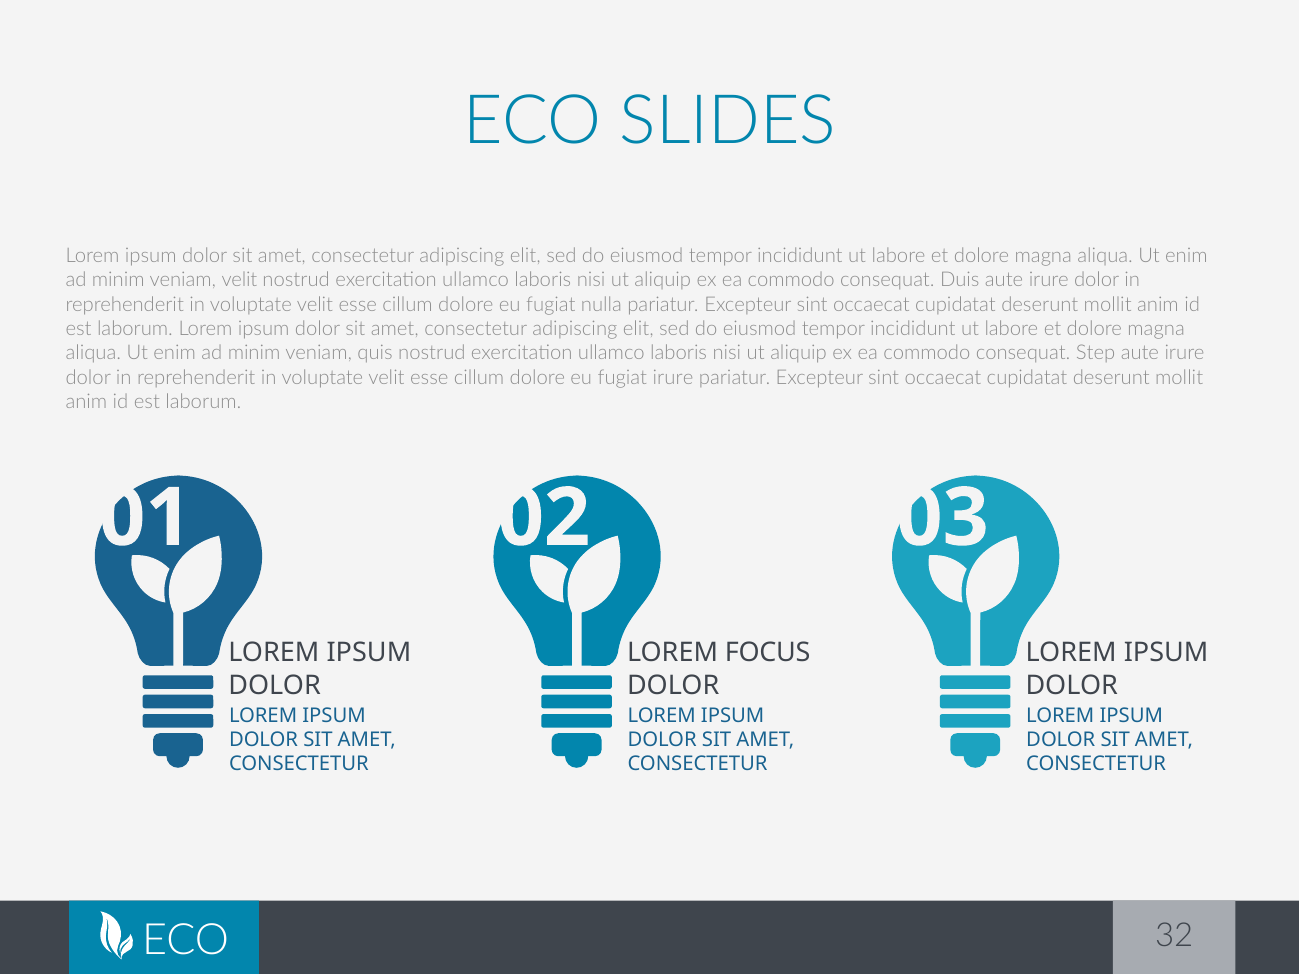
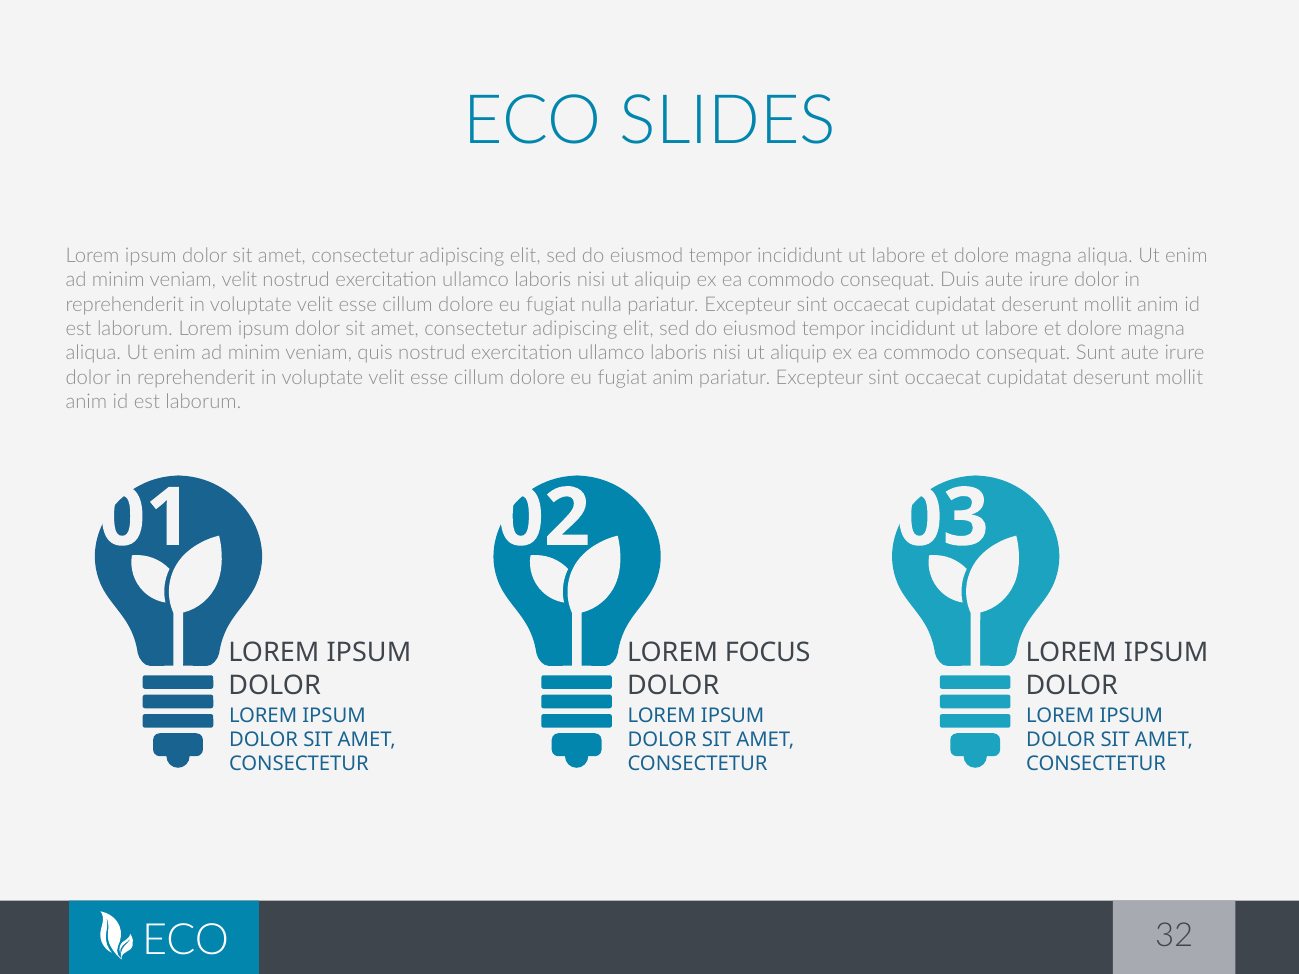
Step: Step -> Sunt (1096, 353)
fugiat irure: irure -> anim (673, 378)
